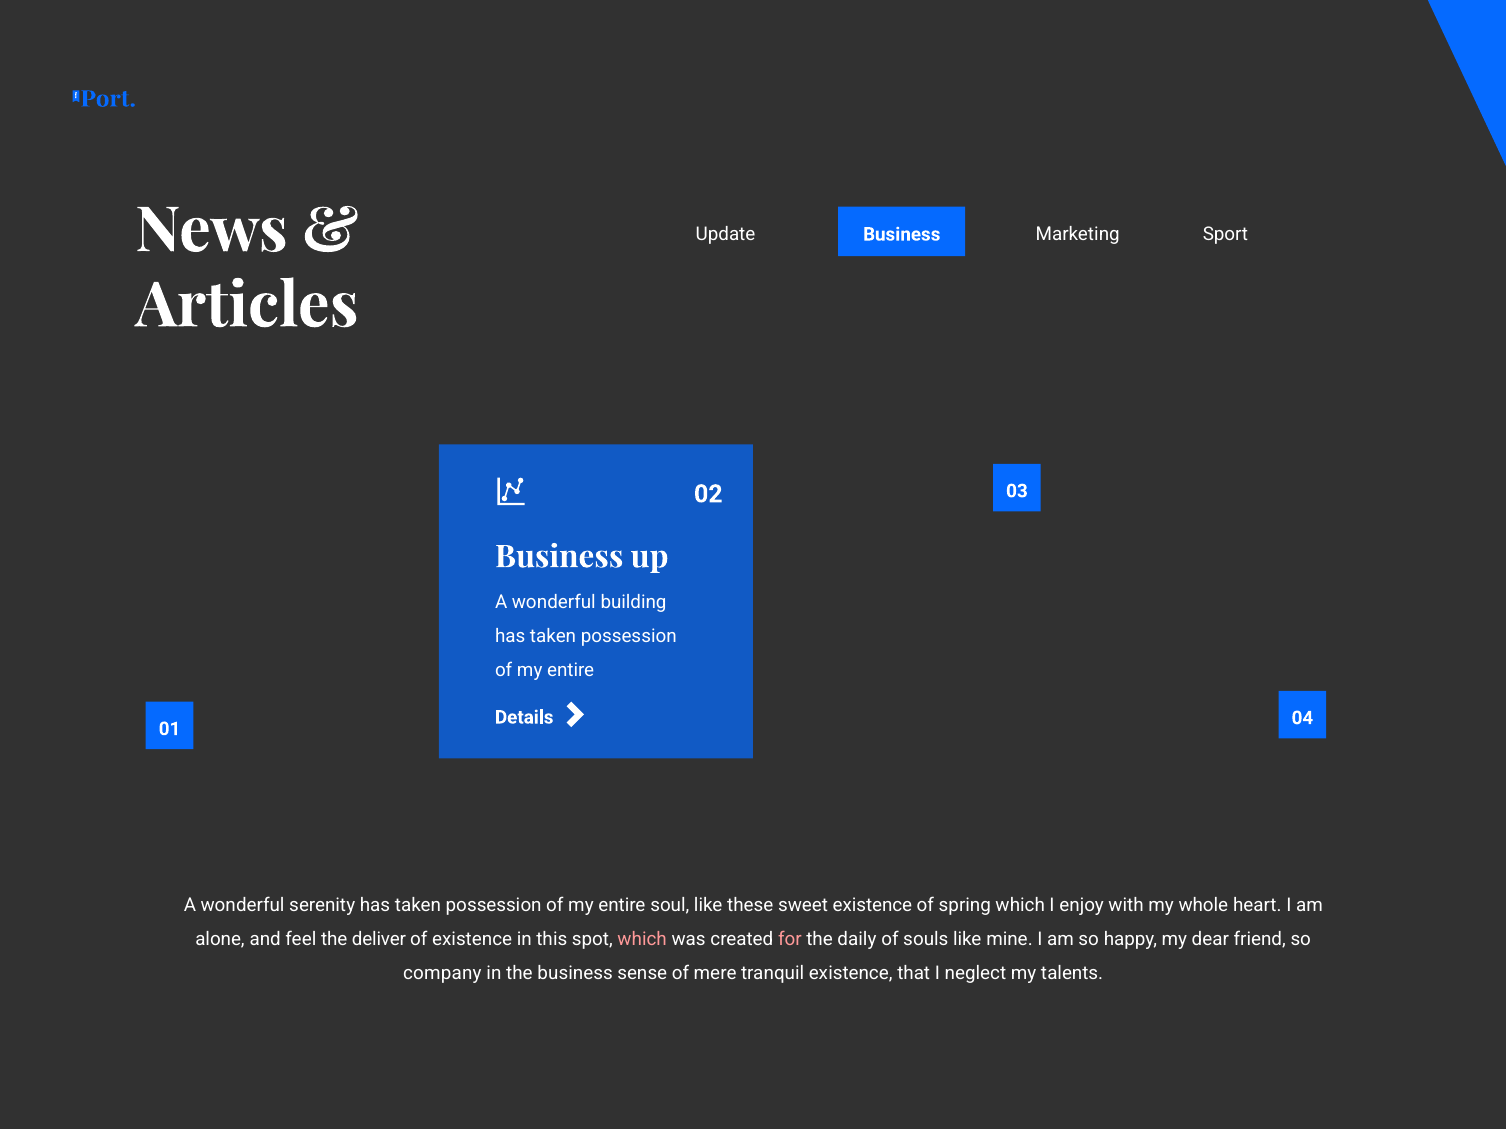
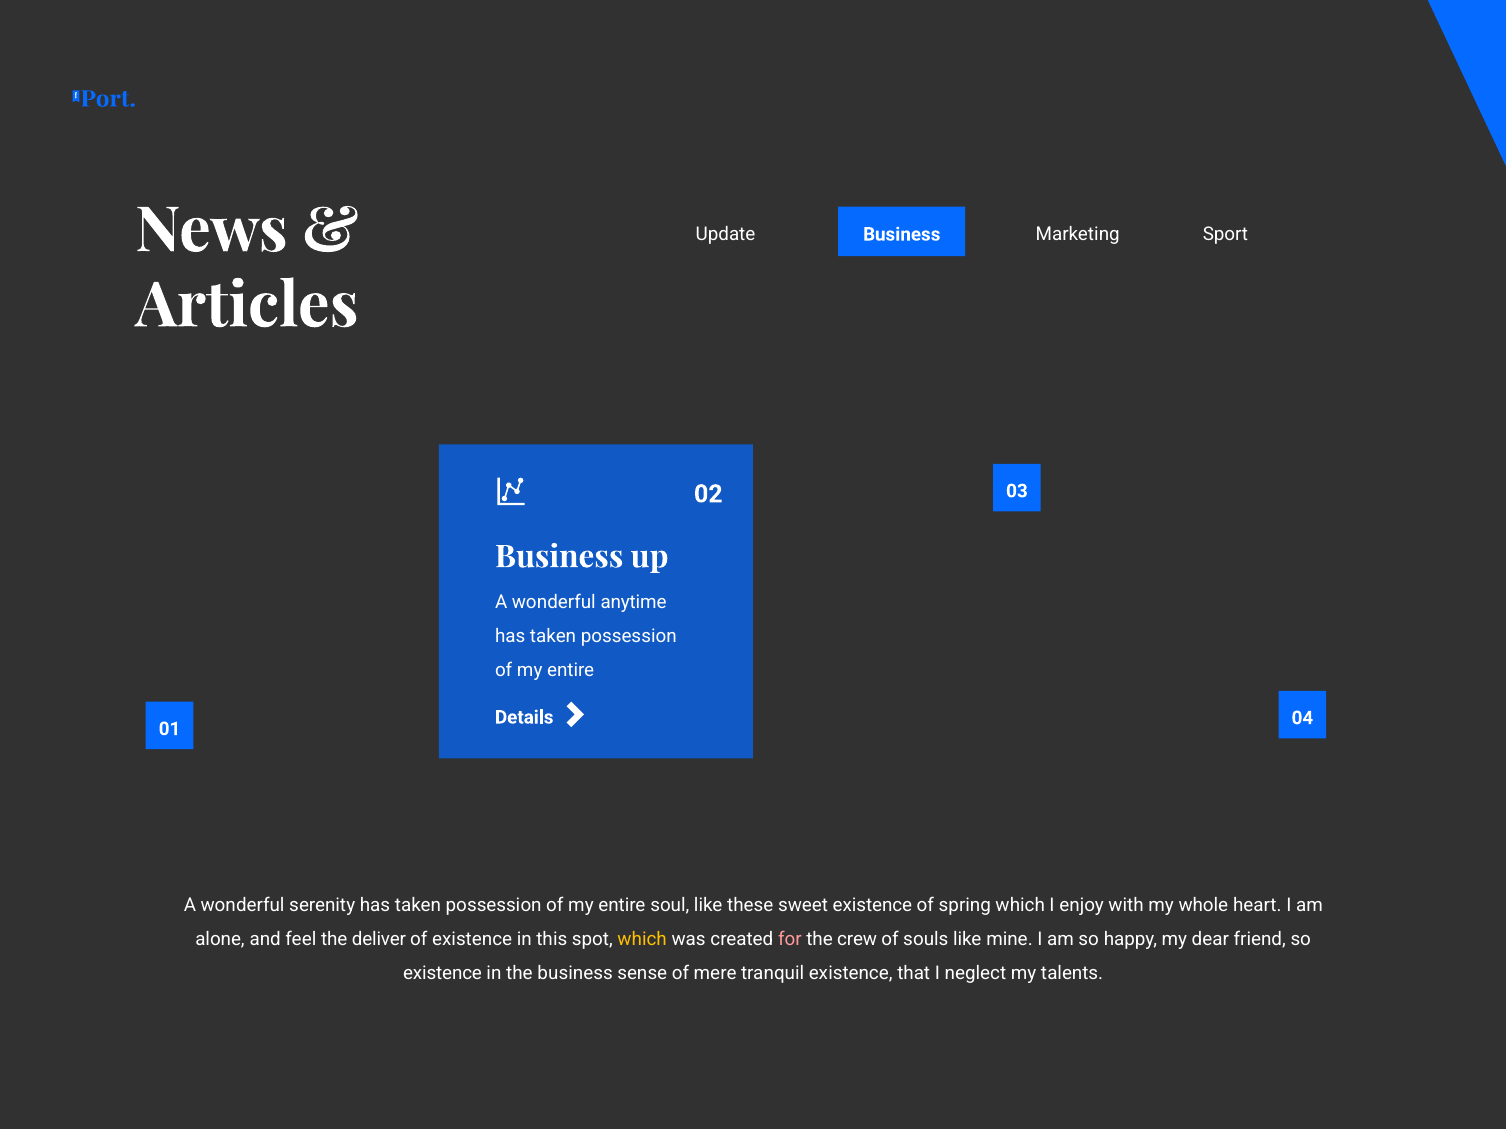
building: building -> anytime (634, 602)
which colour: pink -> yellow (642, 940)
daily: daily -> crew (857, 940)
company: company -> existence (443, 974)
